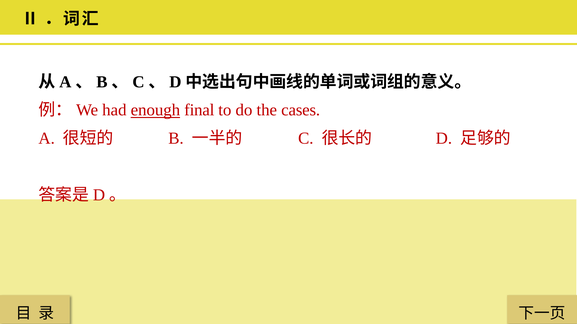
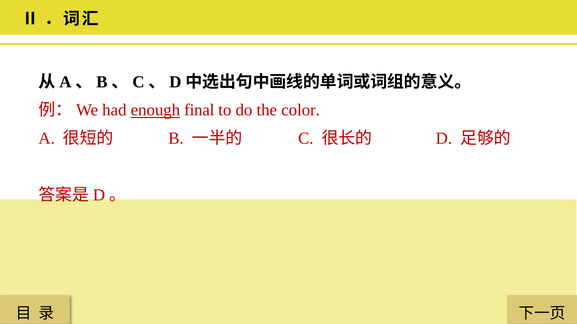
cases: cases -> color (301, 110)
